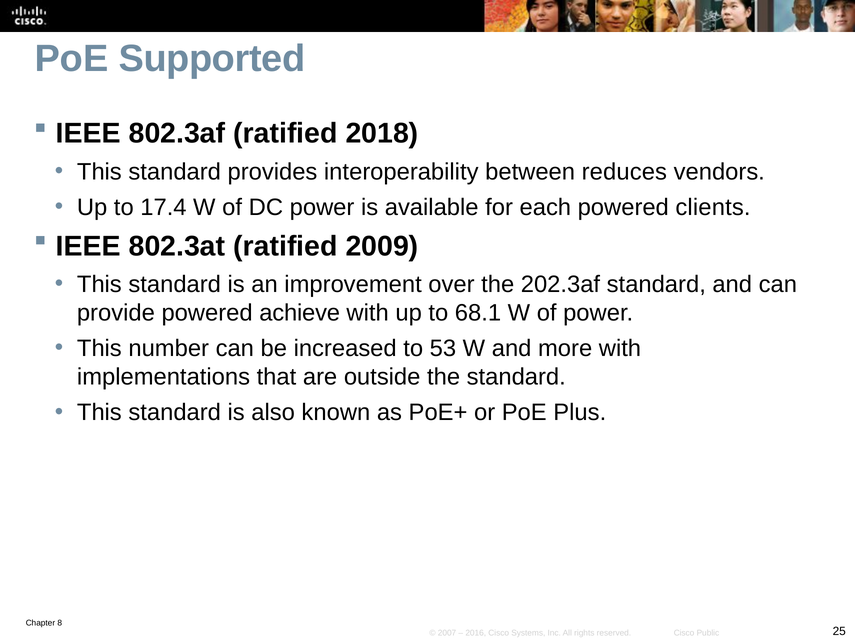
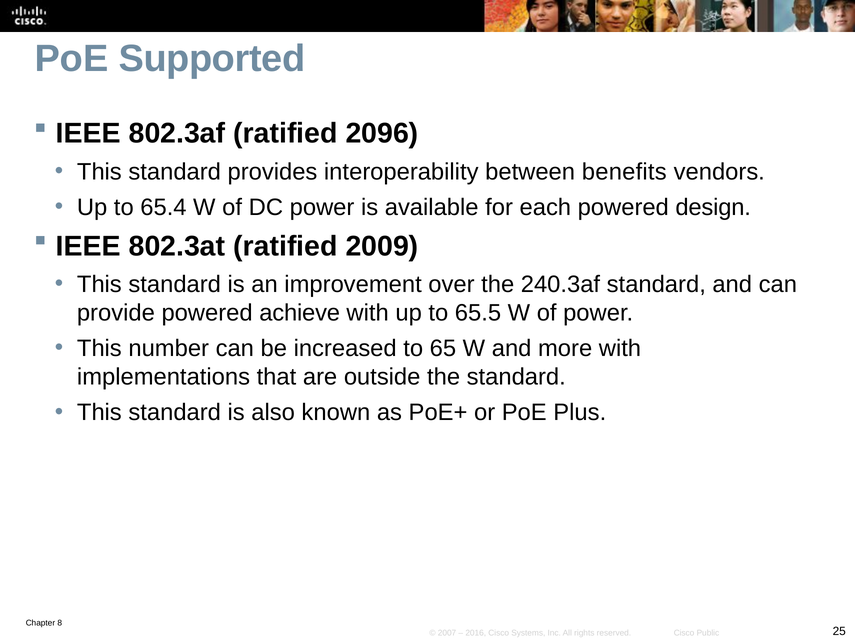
2018: 2018 -> 2096 (382, 134)
reduces: reduces -> benefits (624, 172)
17.4: 17.4 -> 65.4 (163, 207)
clients: clients -> design (713, 207)
202.3af: 202.3af -> 240.3af (560, 284)
68.1: 68.1 -> 65.5 (478, 313)
53: 53 -> 65 (443, 349)
